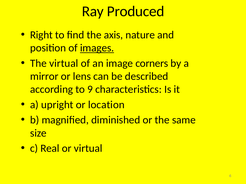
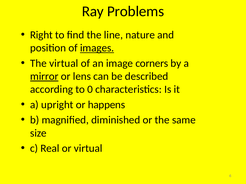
Produced: Produced -> Problems (136, 11)
axis: axis -> line (113, 35)
mirror underline: none -> present (44, 77)
9: 9 -> 0 (90, 90)
location: location -> happens (106, 105)
